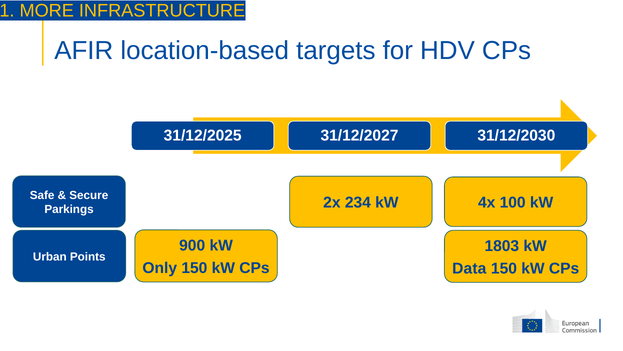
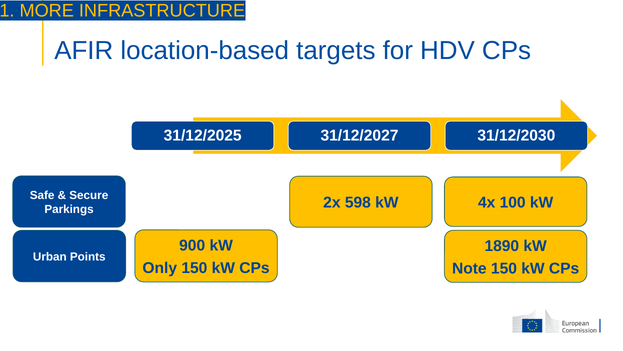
234: 234 -> 598 (358, 202)
1803: 1803 -> 1890 (502, 246)
Data: Data -> Note (469, 268)
